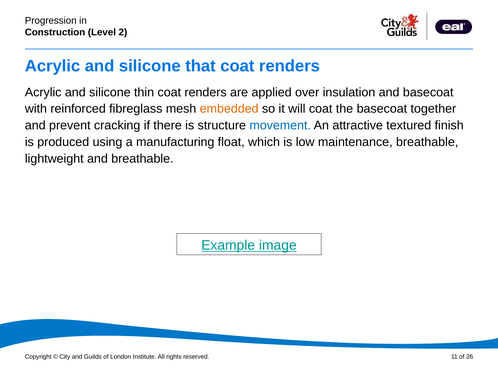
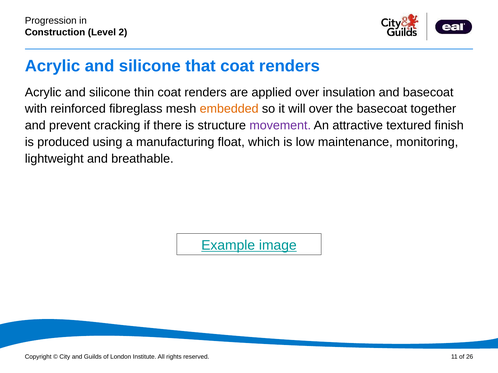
will coat: coat -> over (321, 109)
movement colour: blue -> purple (280, 126)
maintenance breathable: breathable -> monitoring (427, 142)
